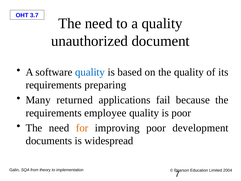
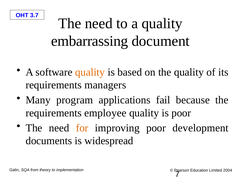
unauthorized: unauthorized -> embarrassing (90, 41)
quality colour: blue -> orange (90, 72)
preparing: preparing -> managers (105, 85)
returned: returned -> program (75, 100)
